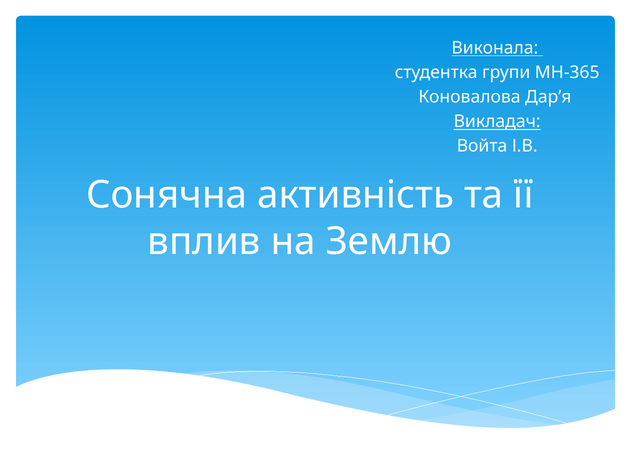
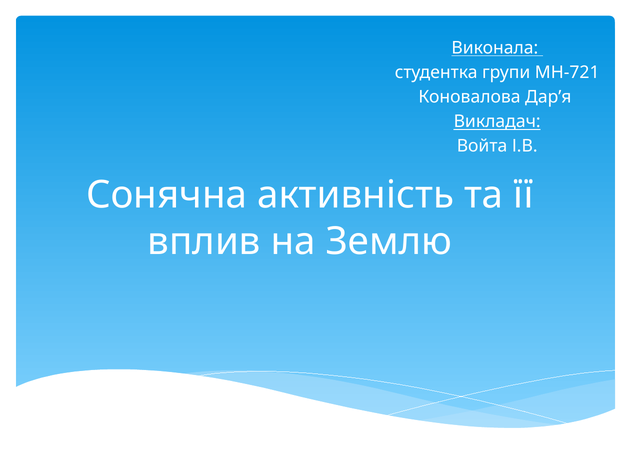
МН-365: МН-365 -> МН-721 (567, 72)
